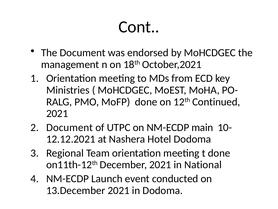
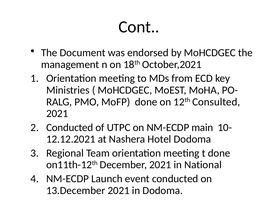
Continued: Continued -> Consulted (216, 102)
Document: Document -> Conducted (70, 127)
